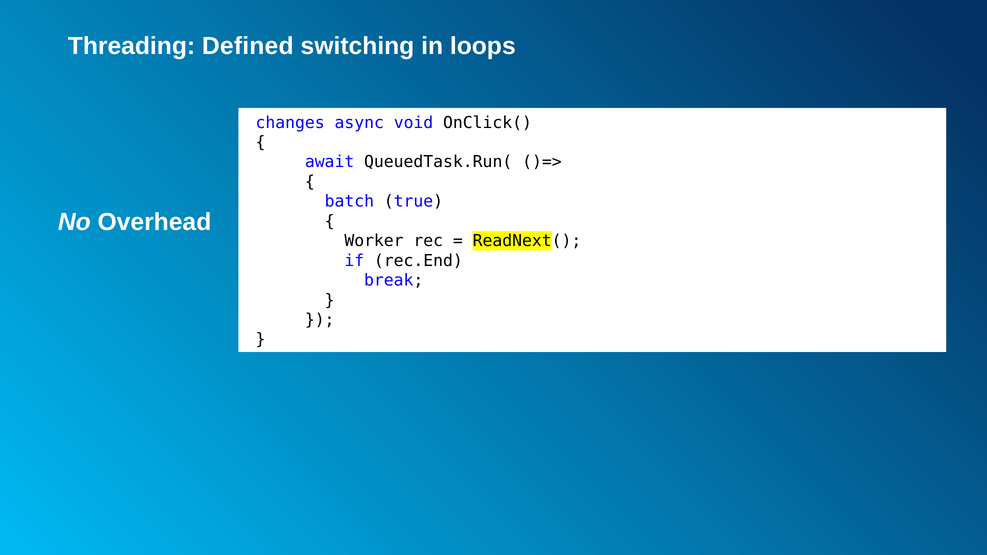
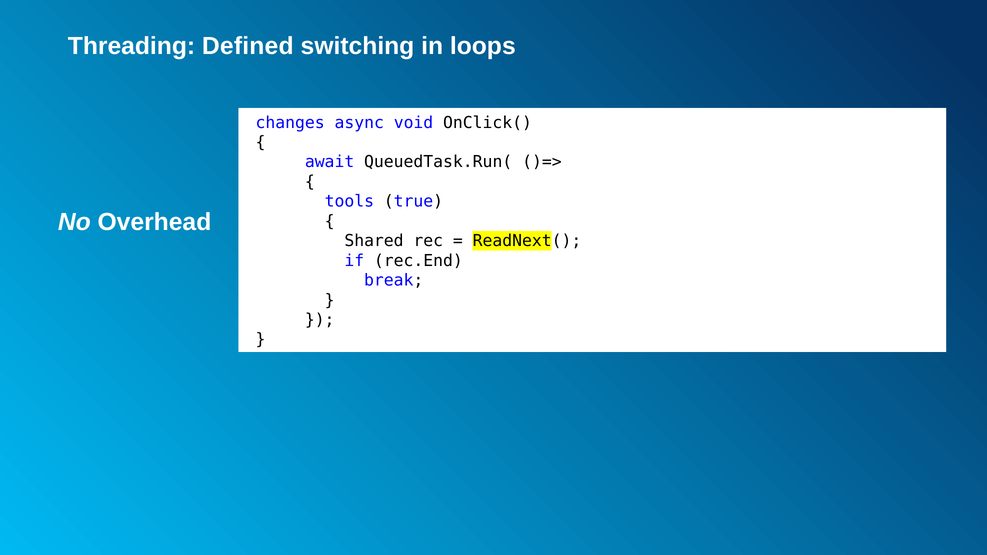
batch: batch -> tools (349, 202)
Worker: Worker -> Shared (374, 241)
